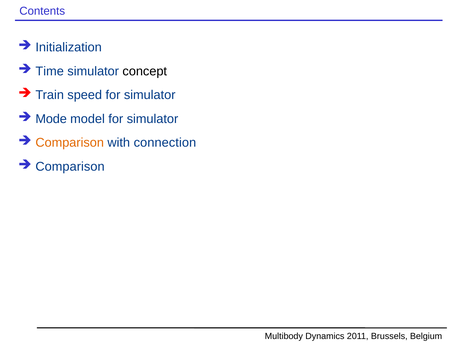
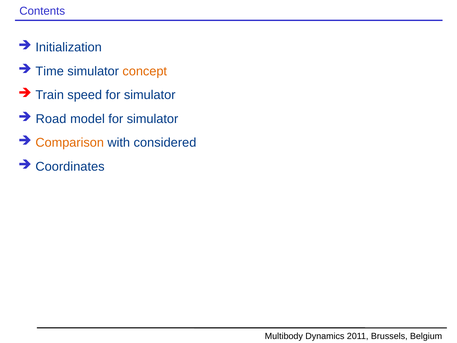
concept colour: black -> orange (145, 71)
Mode: Mode -> Road (51, 119)
connection: connection -> considered (165, 143)
Comparison: Comparison -> Coordinates (70, 167)
